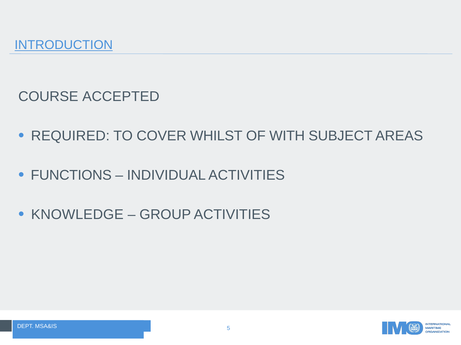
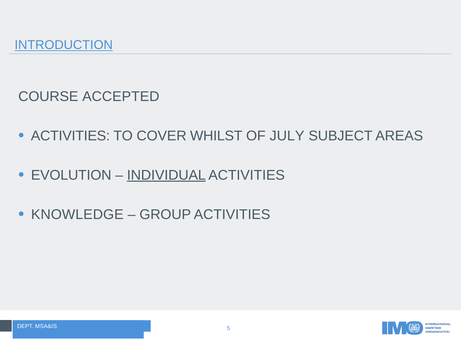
REQUIRED: REQUIRED -> ACTIVITIES (70, 136)
WITH: WITH -> JULY (287, 136)
FUNCTIONS: FUNCTIONS -> EVOLUTION (71, 176)
INDIVIDUAL underline: none -> present (166, 176)
